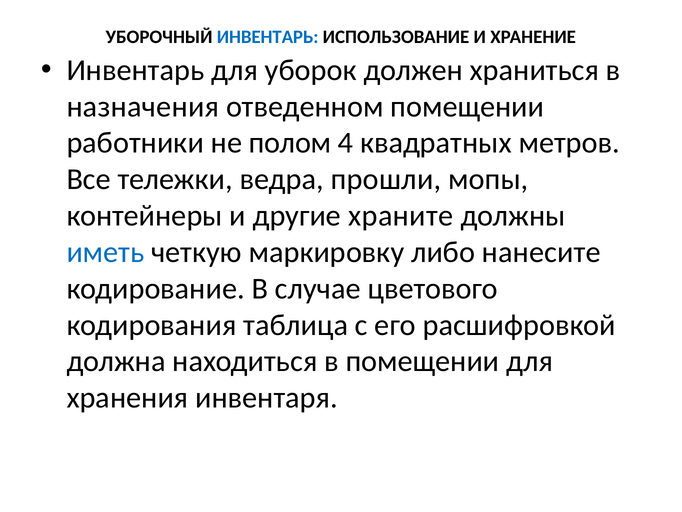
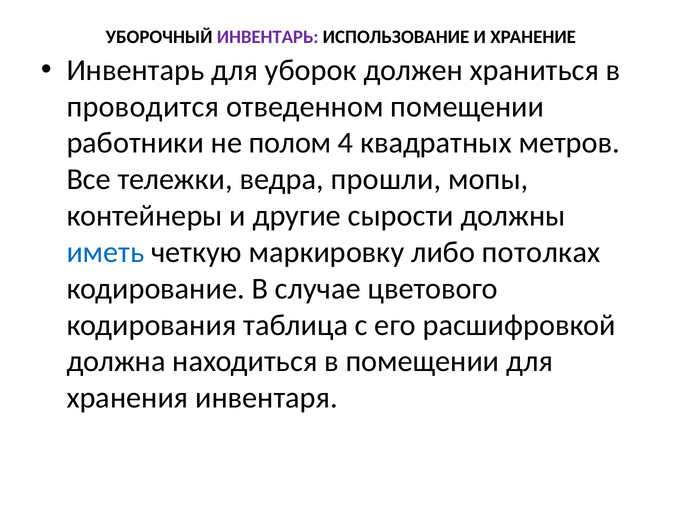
ИНВЕНТАРЬ colour: blue -> purple (268, 37)
назначения: назначения -> проводится (143, 106)
храните: храните -> сырости (401, 216)
нанесите: нанесите -> потолках (541, 252)
